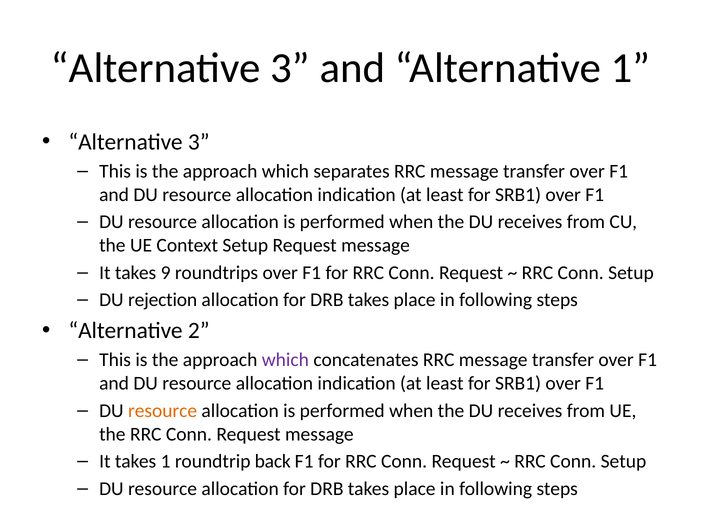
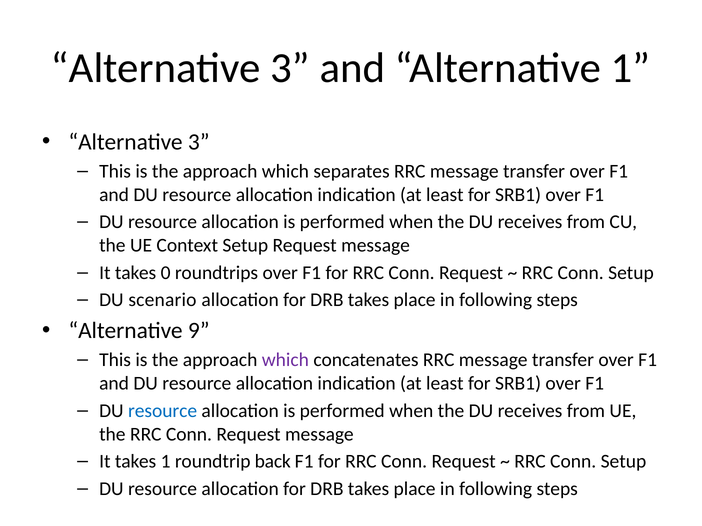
9: 9 -> 0 (166, 273)
rejection: rejection -> scenario (162, 300)
2: 2 -> 9 (199, 331)
resource colour: orange -> blue (163, 411)
